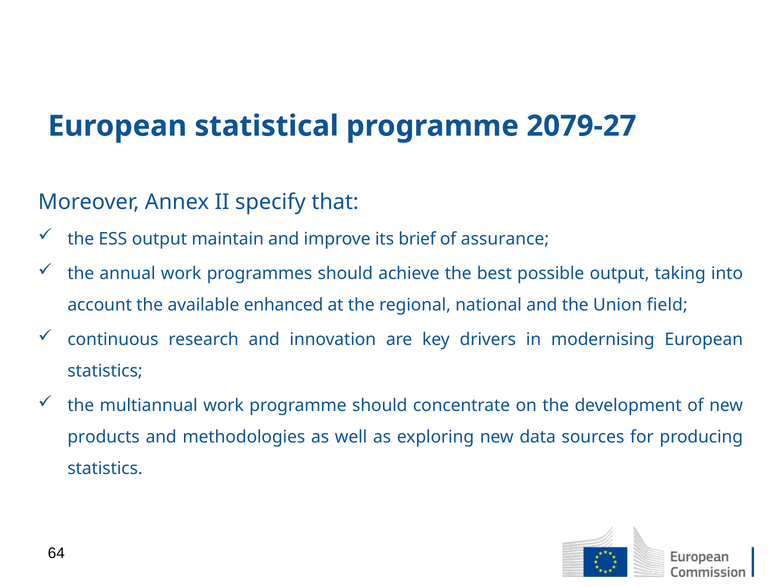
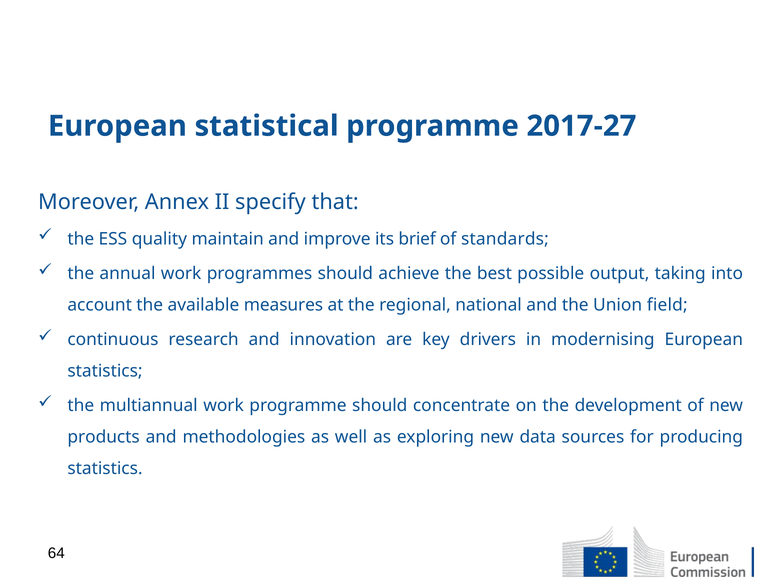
2079-27: 2079-27 -> 2017-27 (581, 126)
ESS output: output -> quality (159, 239)
assurance: assurance -> standards (505, 239)
enhanced: enhanced -> measures (283, 305)
